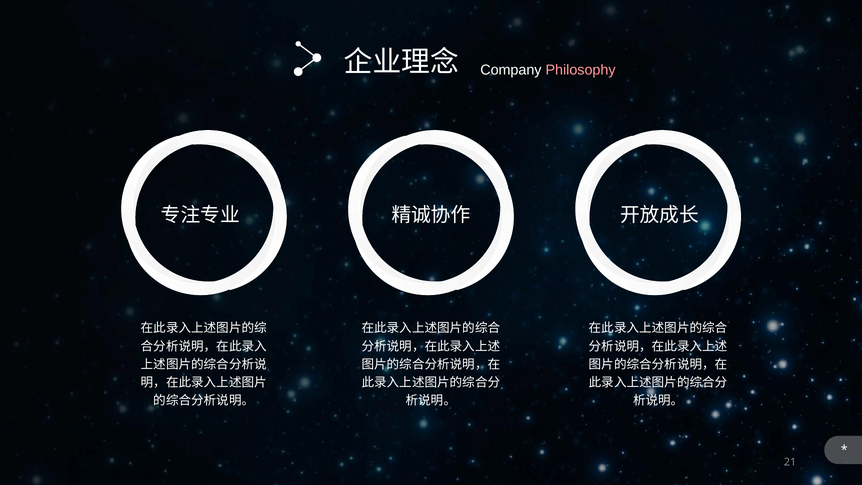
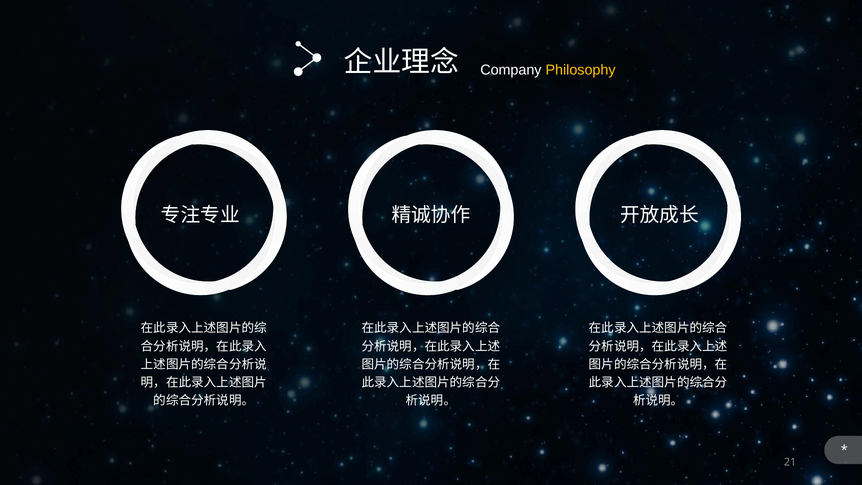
Philosophy colour: pink -> yellow (581, 70)
